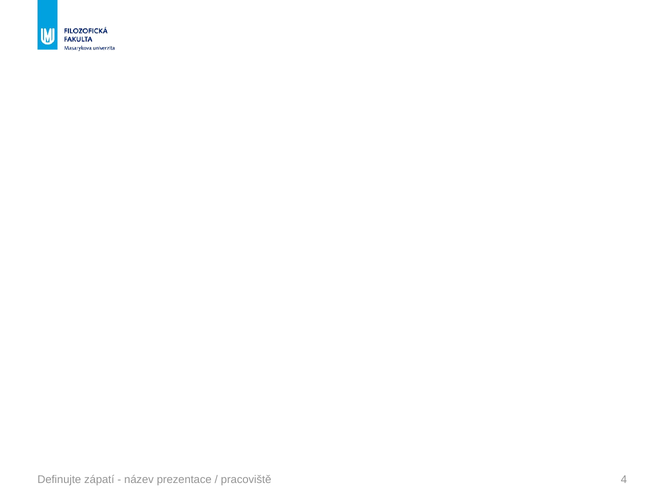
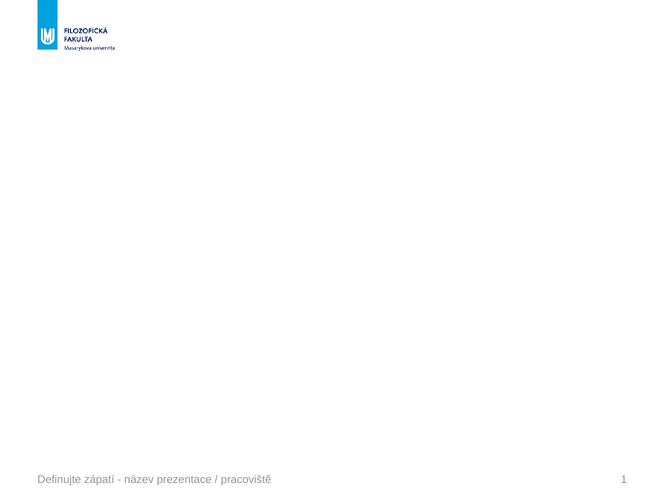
4: 4 -> 1 (624, 479)
